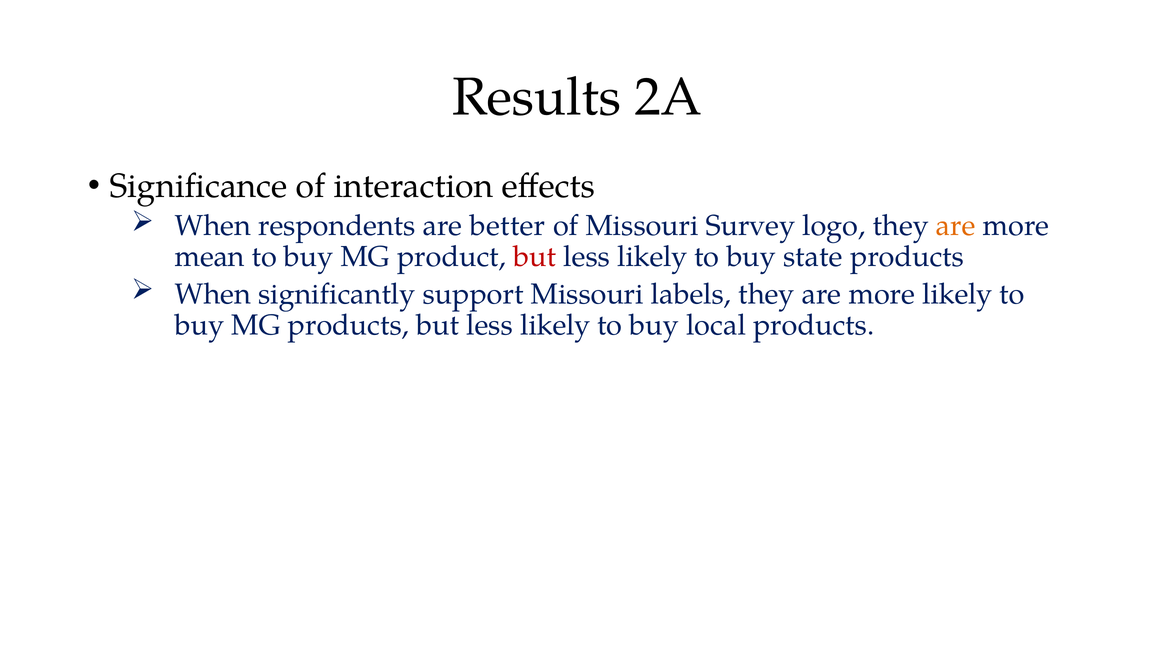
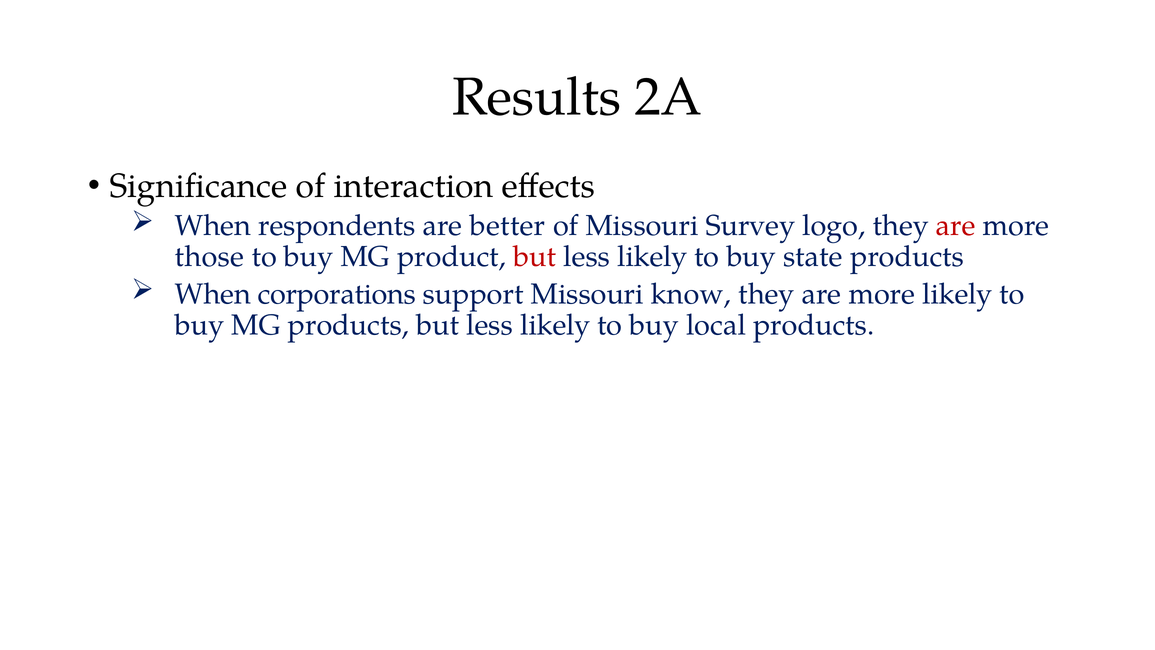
are colour: orange -> red (956, 226)
mean: mean -> those (210, 257)
significantly: significantly -> corporations (337, 294)
labels: labels -> know (691, 294)
